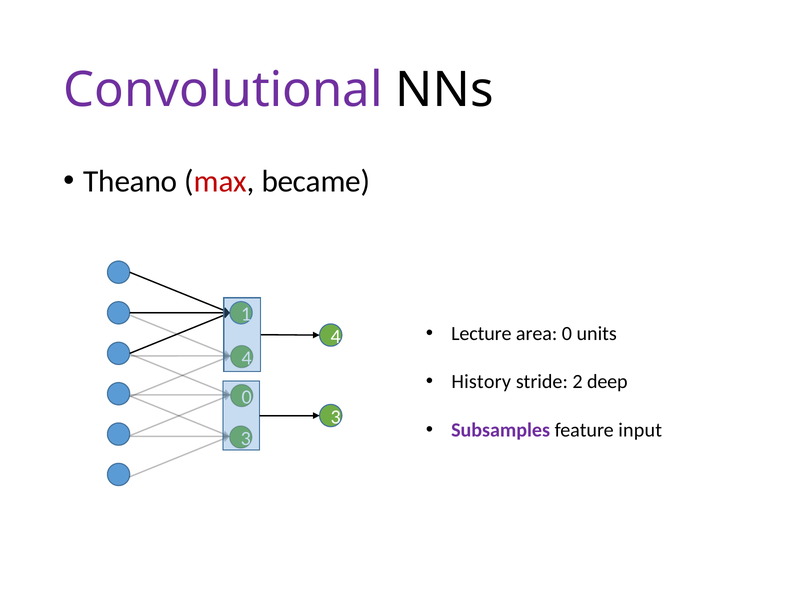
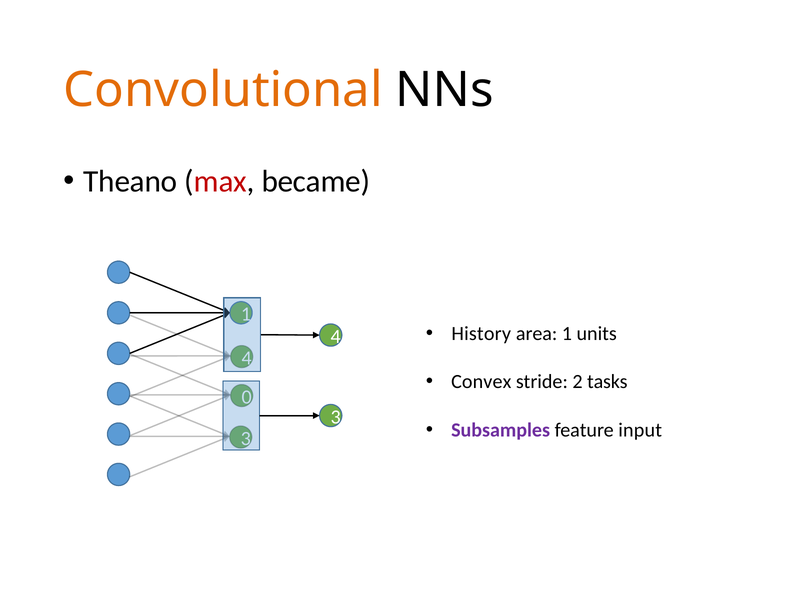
Convolutional colour: purple -> orange (223, 90)
Lecture: Lecture -> History (481, 334)
area 0: 0 -> 1 (567, 334)
History: History -> Convex (481, 382)
deep: deep -> tasks (607, 382)
